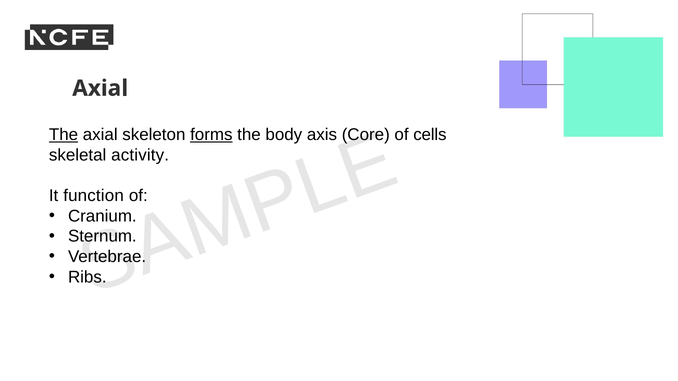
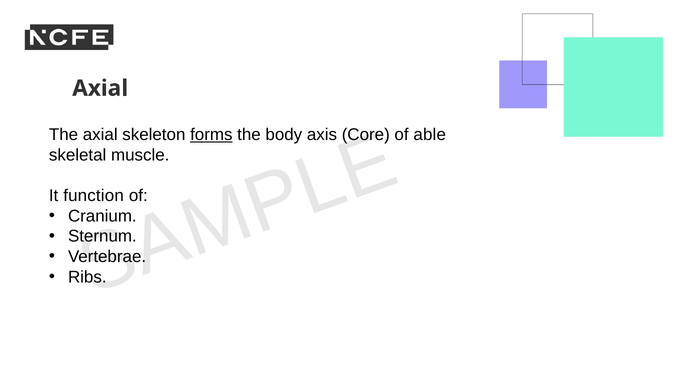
The underline: present -> none (64, 135)
cells: cells -> able (430, 135)
activity: activity -> muscle (140, 155)
